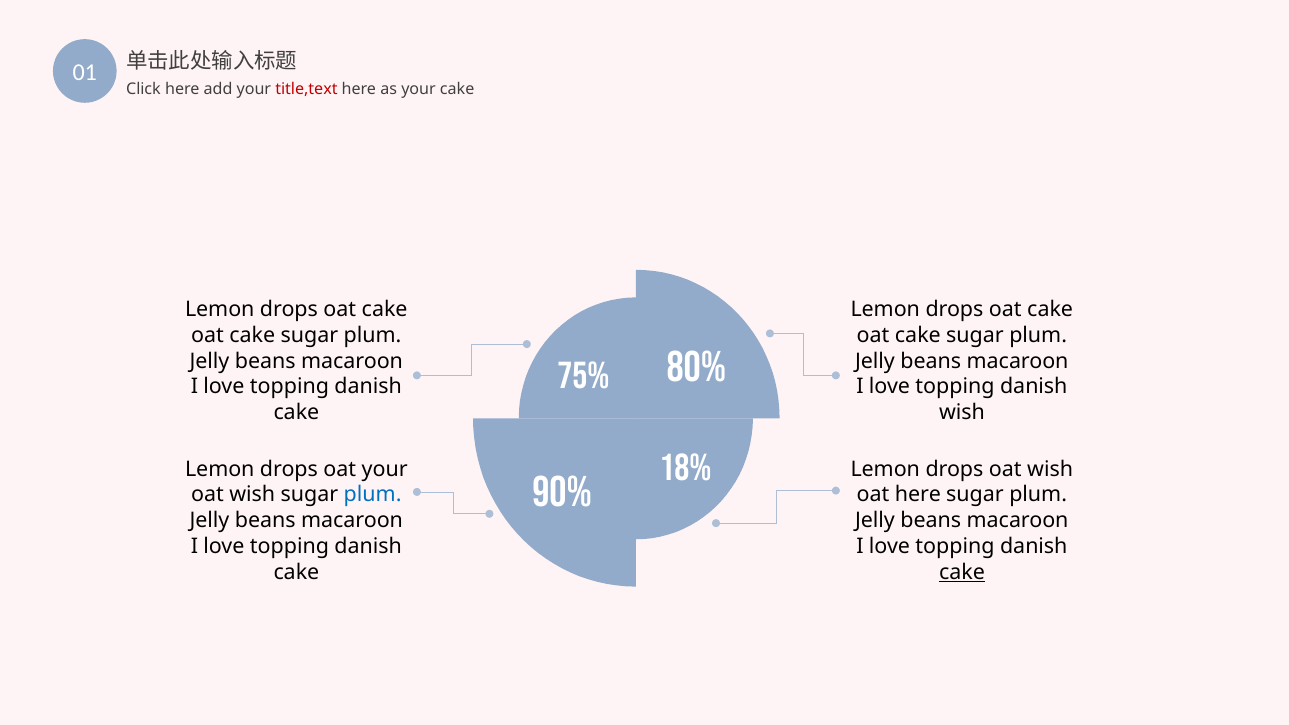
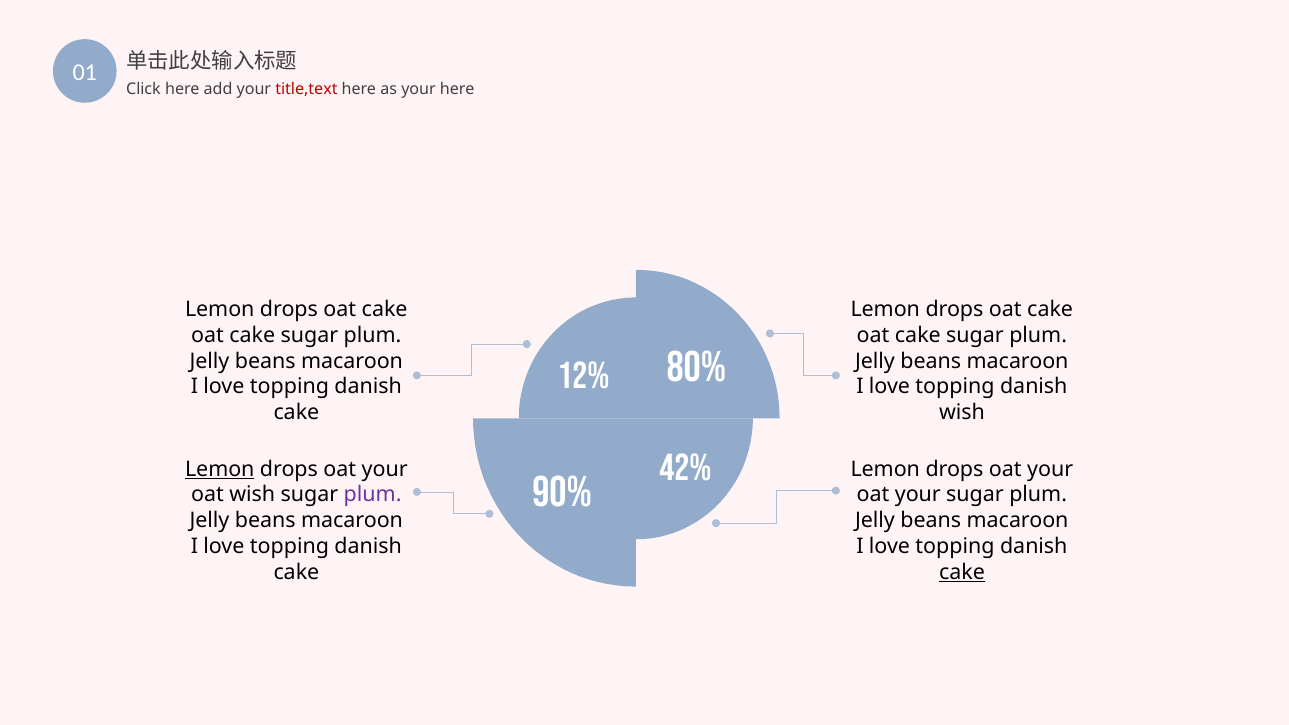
your cake: cake -> here (457, 89)
75%: 75% -> 12% (583, 376)
18%: 18% -> 42% (685, 468)
Lemon underline: none -> present (220, 469)
wish: wish -> your (1050, 469)
plum colour: blue -> purple (373, 495)
here: here -> your (918, 495)
